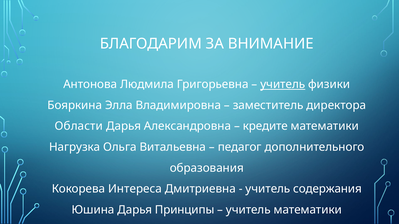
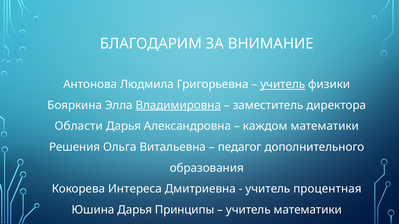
Владимировна underline: none -> present (178, 105)
кредите: кредите -> каждом (265, 126)
Нагрузка: Нагрузка -> Решения (75, 147)
содержания: содержания -> процентная (327, 189)
